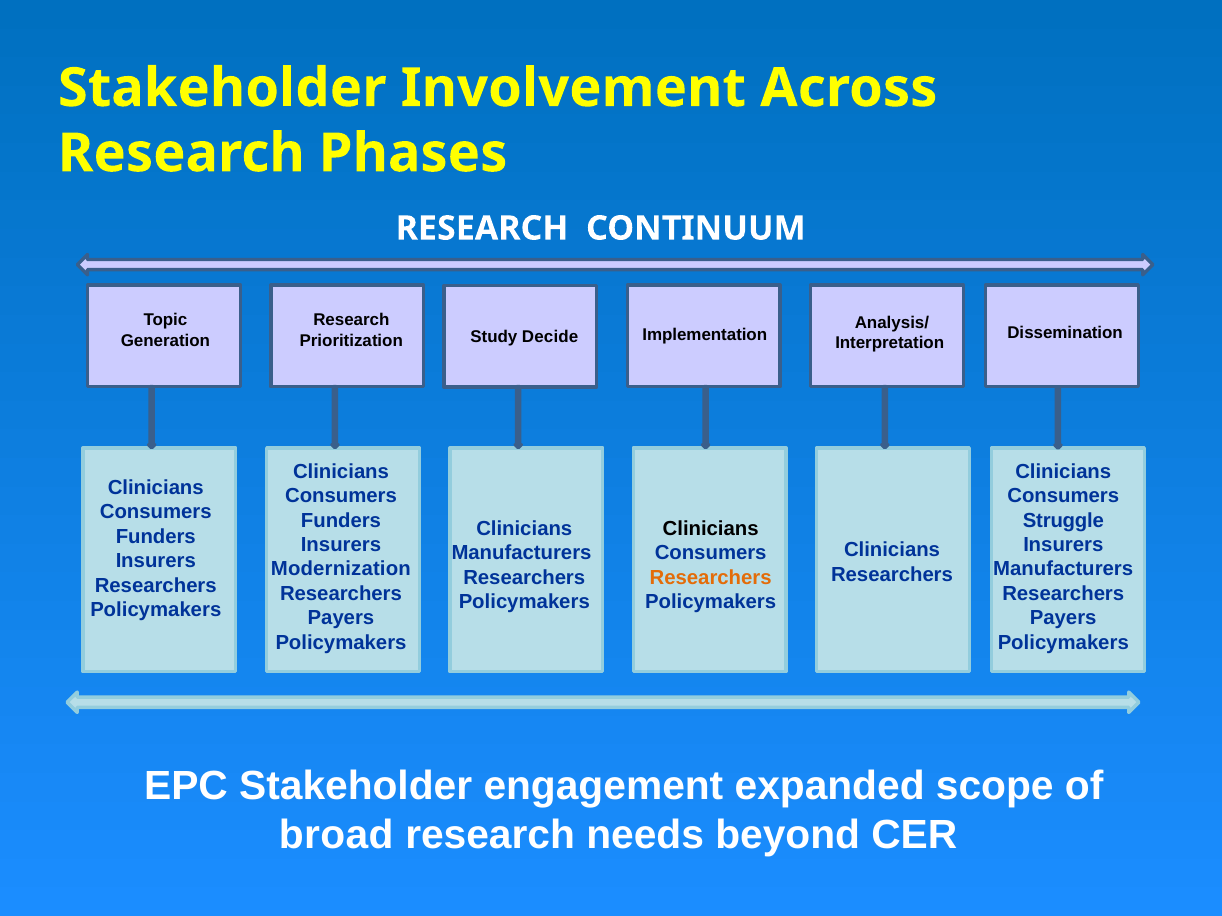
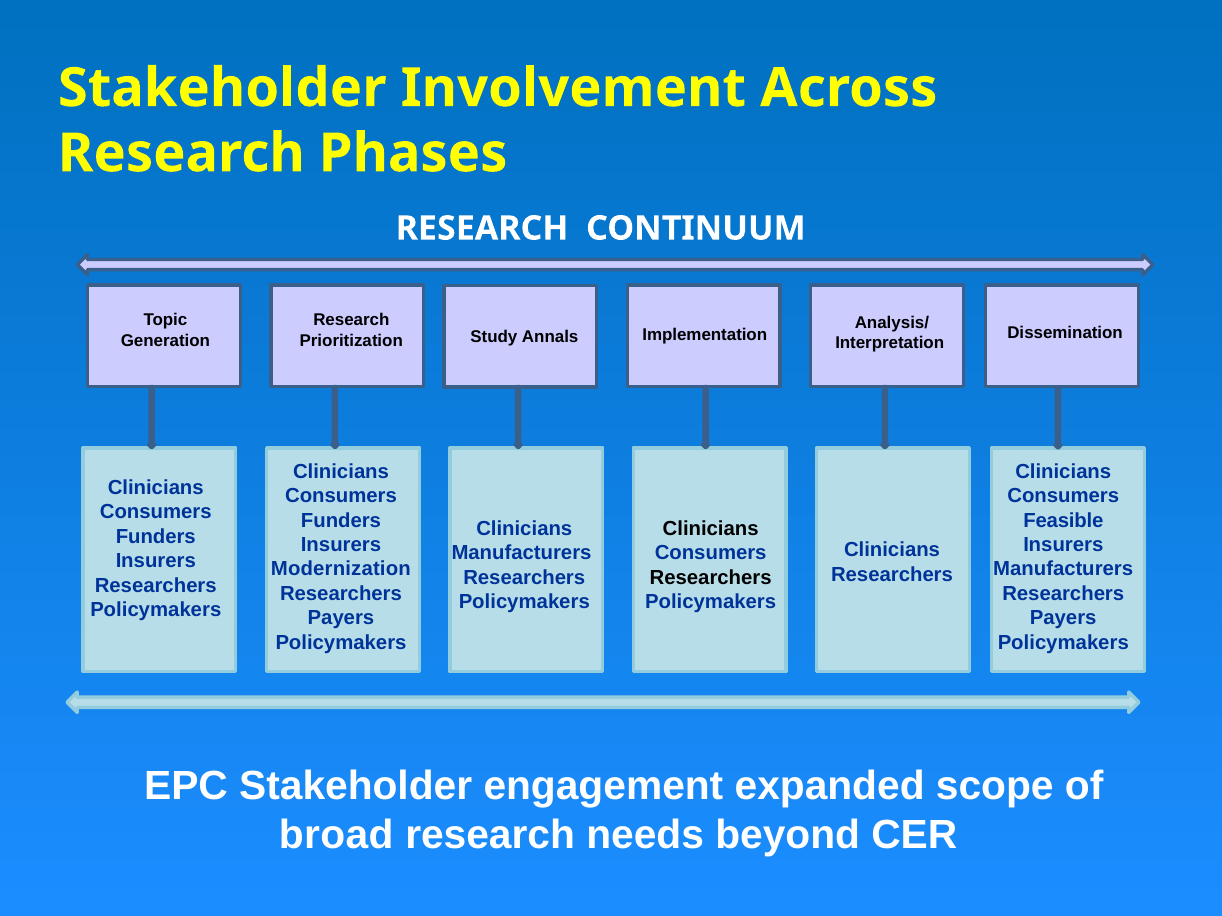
Decide: Decide -> Annals (550, 337)
Struggle: Struggle -> Feasible (1063, 521)
Researchers colour: orange -> black (711, 578)
